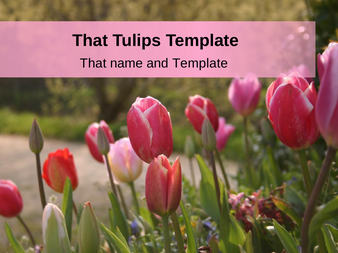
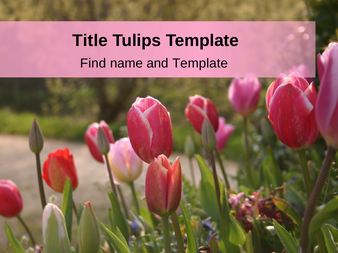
That: That -> Title (90, 41)
That: That -> Find (93, 63)
